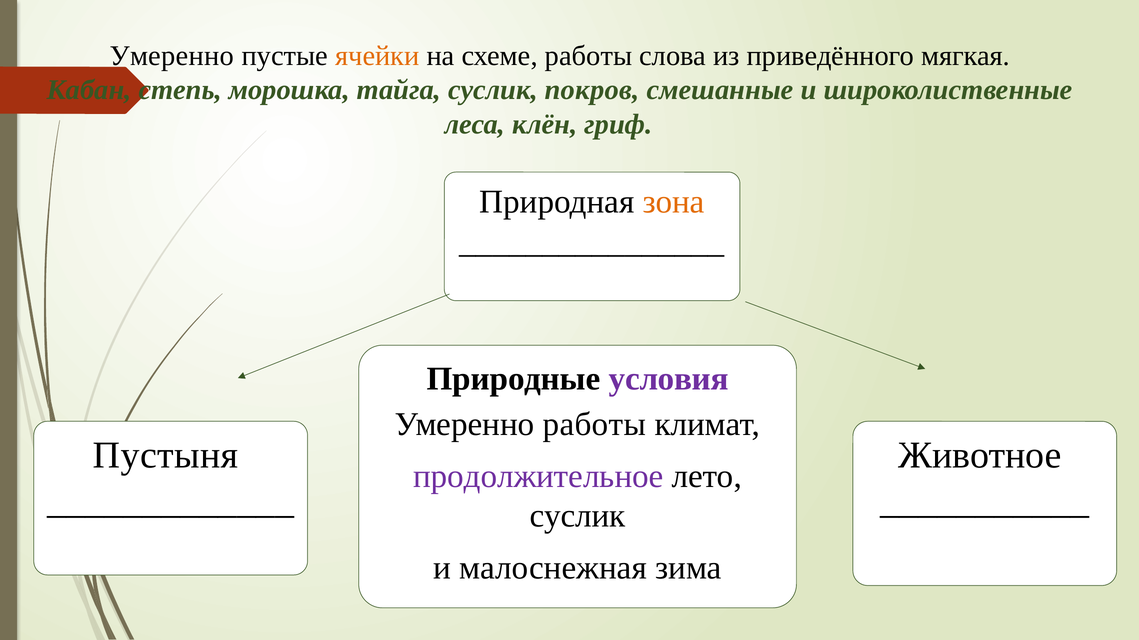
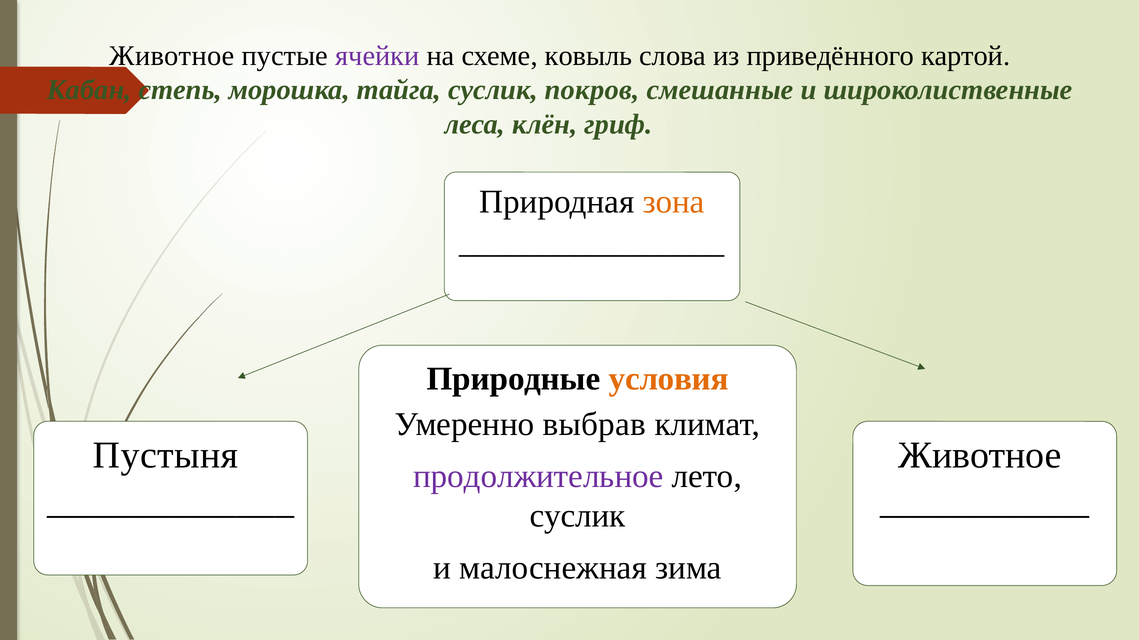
Умеренно: Умеренно -> Животное (172, 56)
ячейки colour: orange -> purple (377, 56)
схеме работы: работы -> ковыль (589, 56)
мягкая: мягкая -> картой (966, 56)
условия colour: purple -> orange (669, 379)
Умеренно работы: работы -> выбрав (594, 425)
